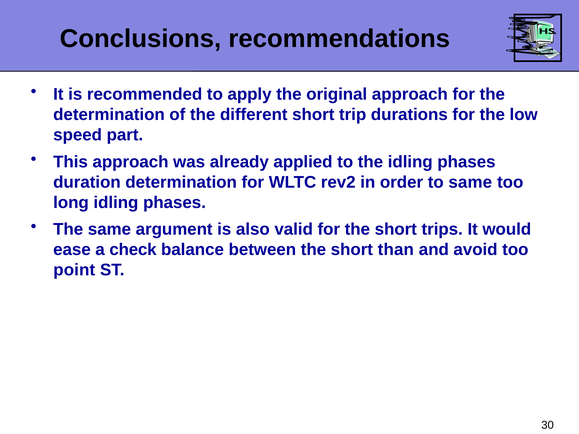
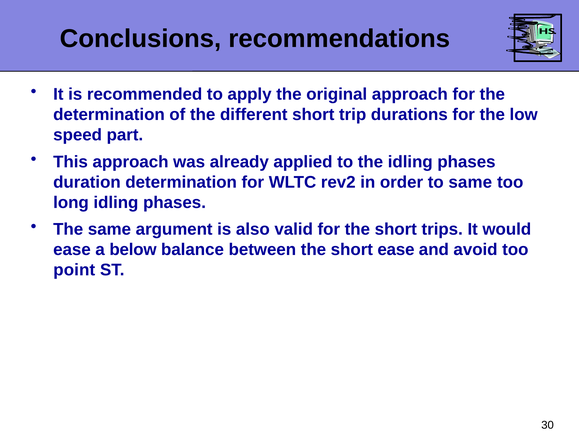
check: check -> below (133, 250)
short than: than -> ease (396, 250)
